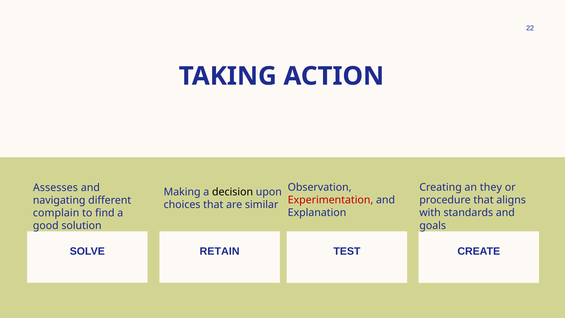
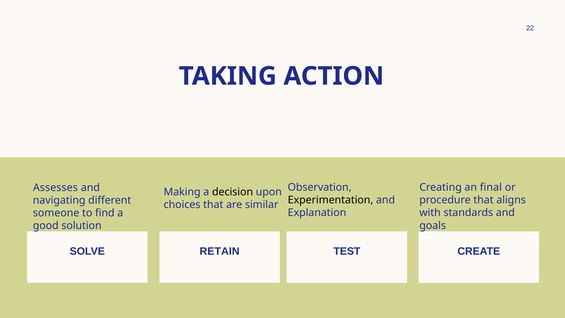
they: they -> final (491, 187)
Experimentation colour: red -> black (330, 200)
complain: complain -> someone (56, 213)
